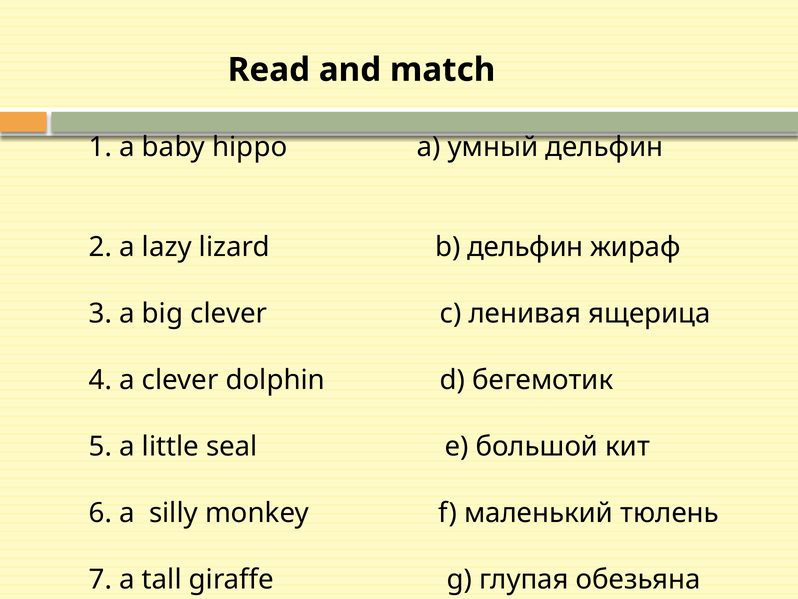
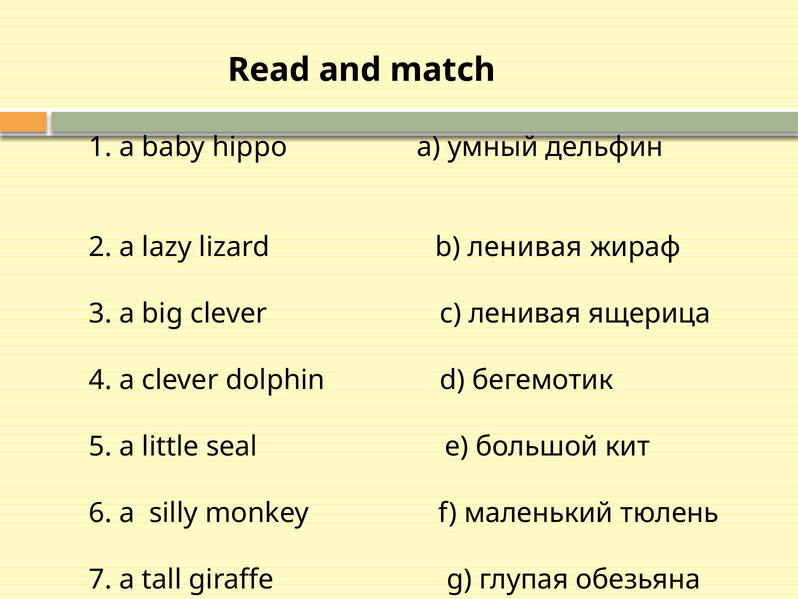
b дельфин: дельфин -> ленивая (525, 247)
